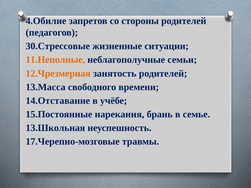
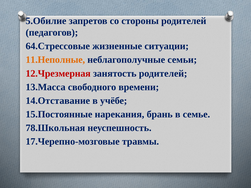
4.Обилие: 4.Обилие -> 5.Обилие (46, 21)
30.Стрессовые: 30.Стрессовые -> 64.Стрессовые (58, 46)
12.Чрезмерная colour: orange -> red (58, 73)
13.Школьная: 13.Школьная -> 78.Школьная (55, 128)
